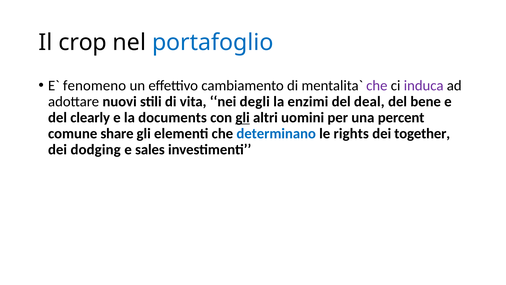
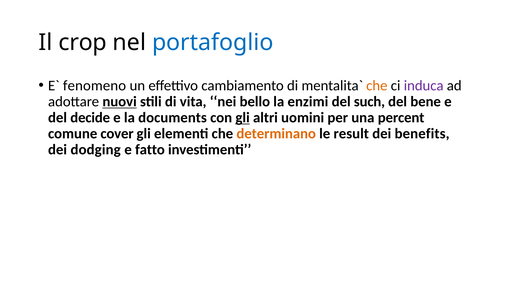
che colour: purple -> orange (377, 86)
nuovi underline: none -> present (120, 101)
degli: degli -> bello (255, 101)
deal: deal -> such (369, 101)
clearly: clearly -> decide (90, 117)
share: share -> cover (117, 133)
determinano colour: blue -> orange (276, 133)
rights: rights -> result (351, 133)
together: together -> benefits (422, 133)
sales: sales -> fatto (150, 149)
